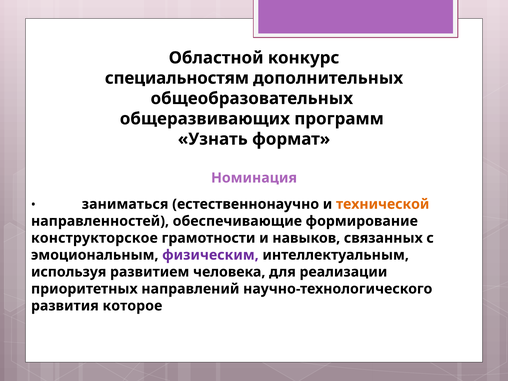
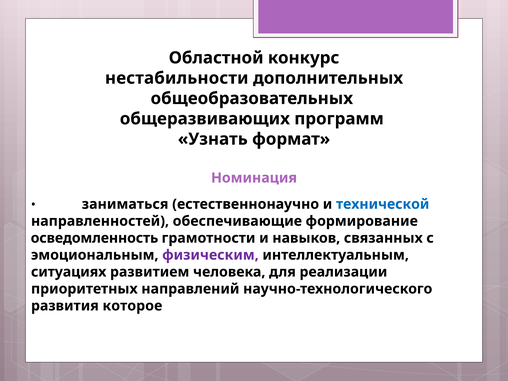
специальностям: специальностям -> нестабильности (177, 78)
технической colour: orange -> blue (383, 204)
конструкторское: конструкторское -> осведомленность (95, 238)
используя: используя -> ситуациях (69, 272)
